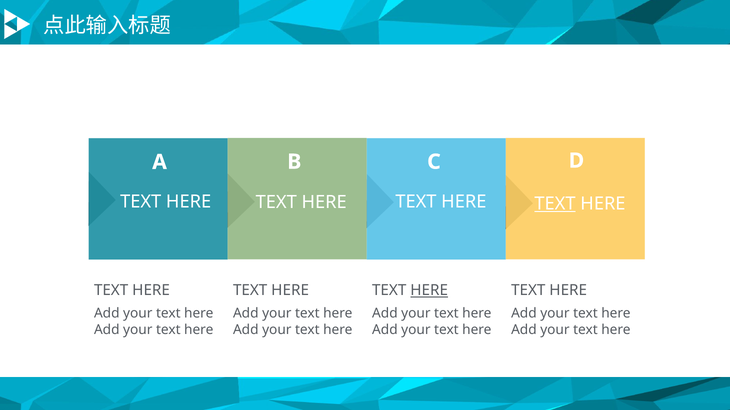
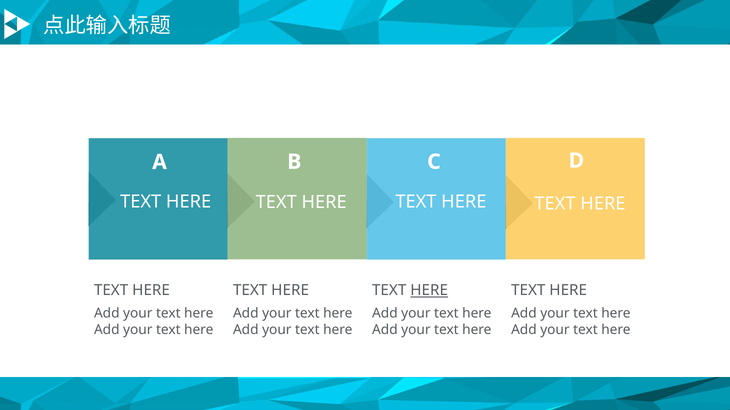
TEXT underline: present -> none (555, 204)
